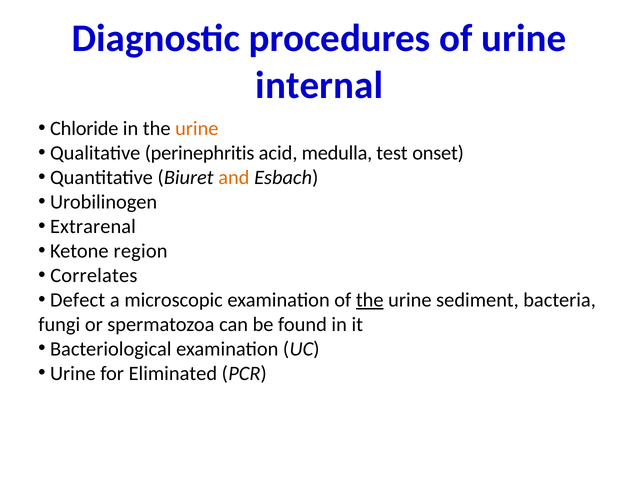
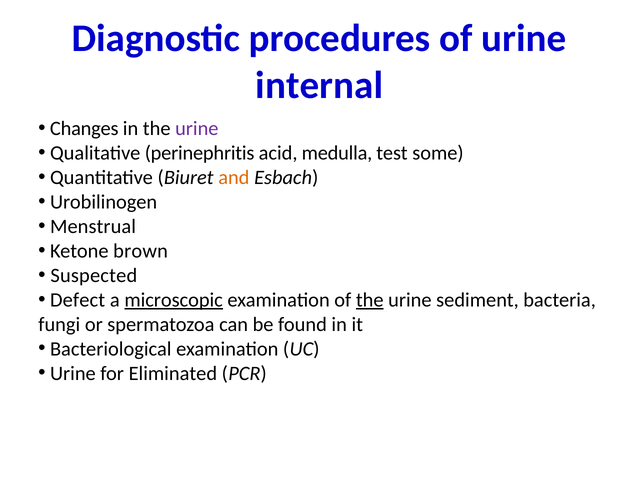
Chloride: Chloride -> Changes (84, 129)
urine colour: orange -> purple (197, 129)
onset: onset -> some (438, 153)
Extrarenal: Extrarenal -> Menstrual (93, 227)
region: region -> brown (141, 251)
Correlates: Correlates -> Suspected (94, 276)
microscopic underline: none -> present (174, 300)
